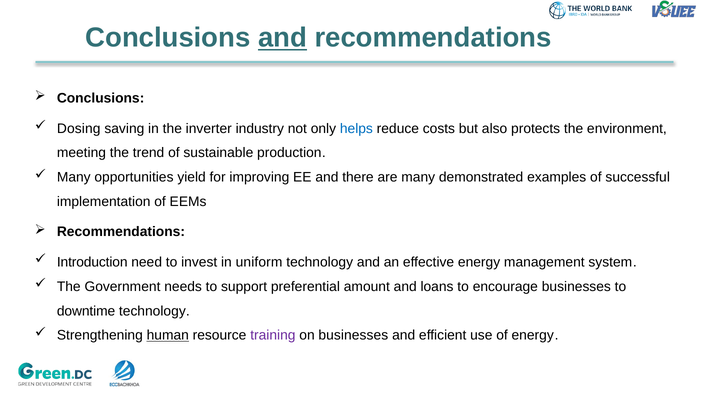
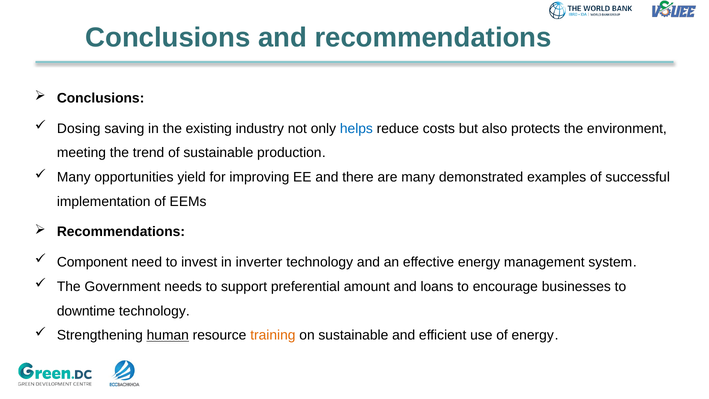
and underline: present -> none (283, 38)
inverter: inverter -> existing (209, 128)
Introduction: Introduction -> Component (92, 262)
uniform: uniform -> inverter (259, 262)
training colour: purple -> orange (273, 335)
on businesses: businesses -> sustainable (353, 335)
